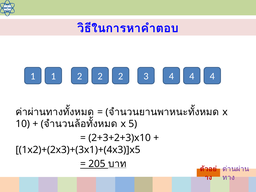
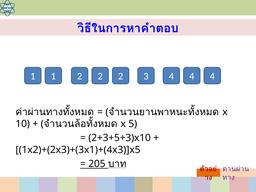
2+3+2+3)x10: 2+3+2+3)x10 -> 2+3+5+3)x10 (120, 138)
